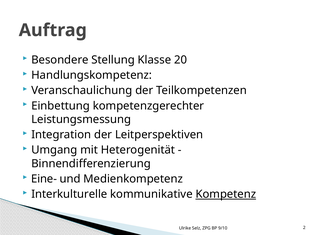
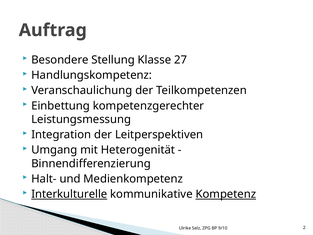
20: 20 -> 27 (181, 60)
Eine-: Eine- -> Halt- (44, 179)
Interkulturelle underline: none -> present (69, 194)
